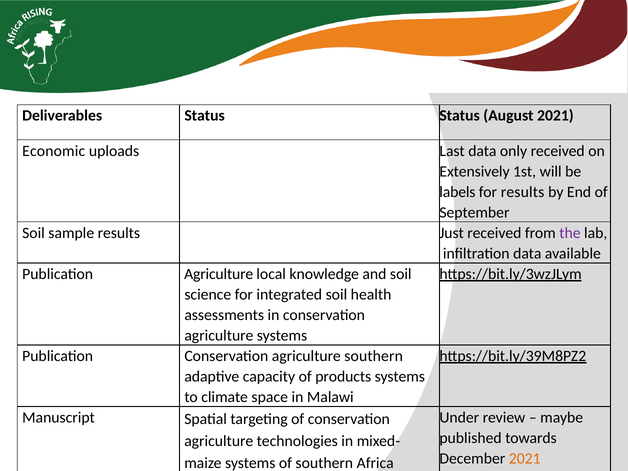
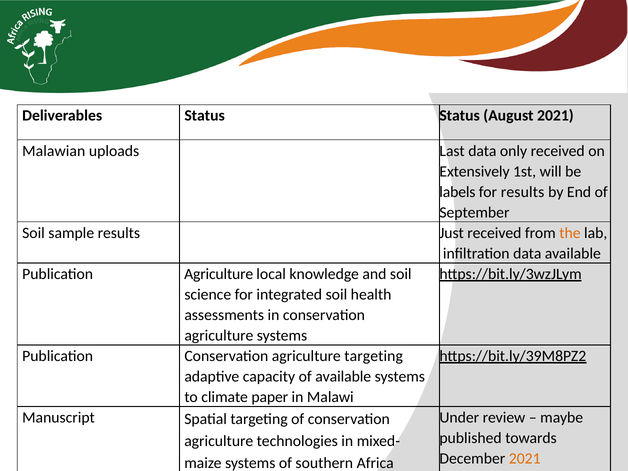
Economic: Economic -> Malawian (54, 151)
the colour: purple -> orange (570, 233)
agriculture southern: southern -> targeting (374, 356)
of products: products -> available (343, 377)
space: space -> paper (270, 397)
